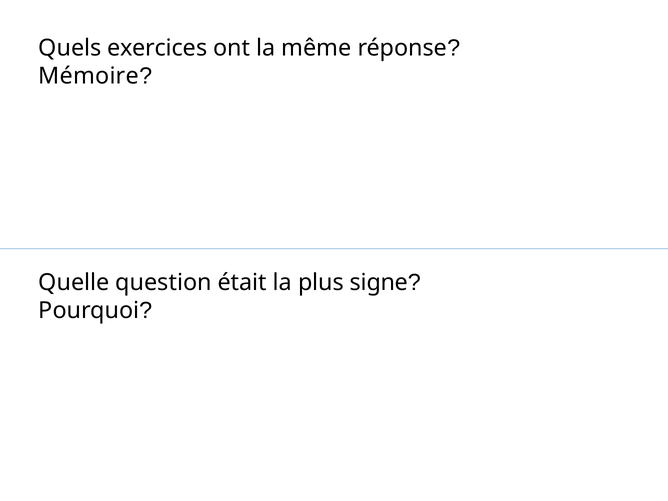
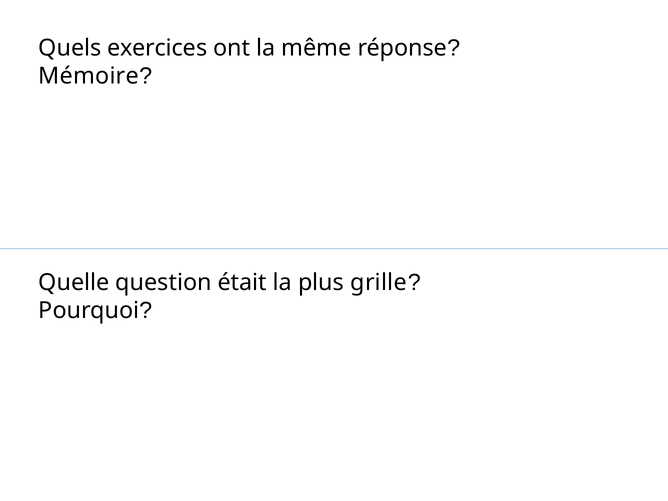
signe: signe -> grille (379, 282)
